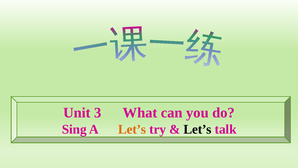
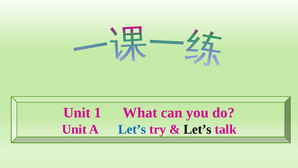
3: 3 -> 1 (98, 112)
Sing: Sing -> Unit (74, 129)
Let’s colour: orange -> blue (132, 129)
